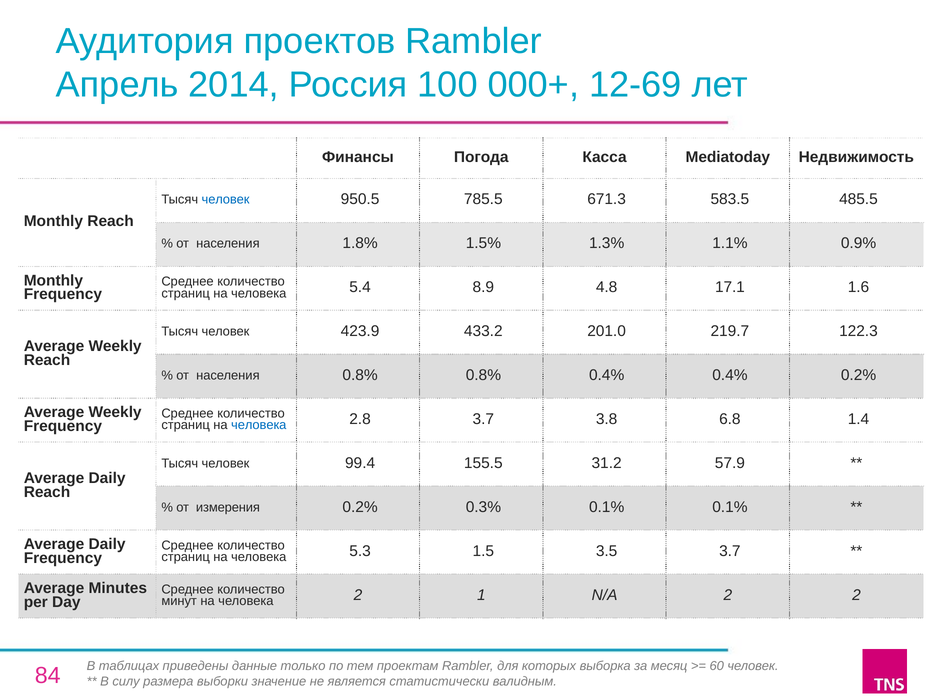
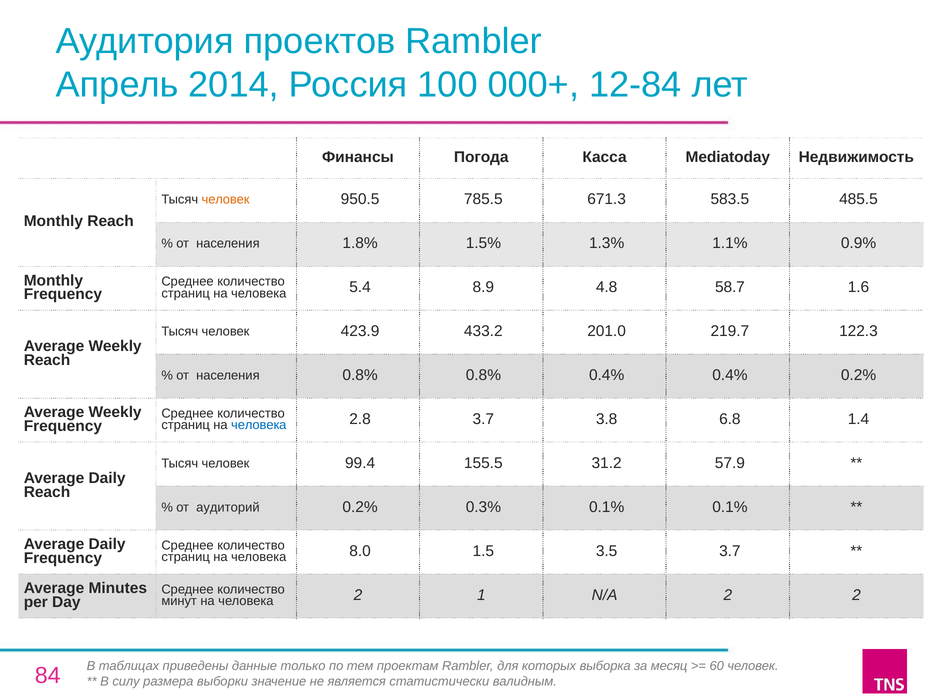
12-69: 12-69 -> 12-84 (635, 85)
человек colour: blue -> orange (226, 200)
17.1: 17.1 -> 58.7 (730, 287)
измерения: измерения -> аудиторий (228, 507)
5.3: 5.3 -> 8.0 (360, 551)
